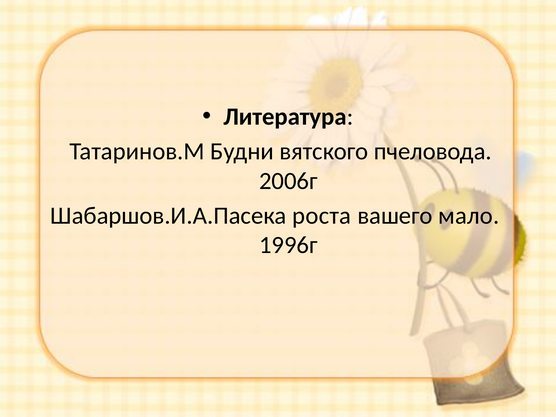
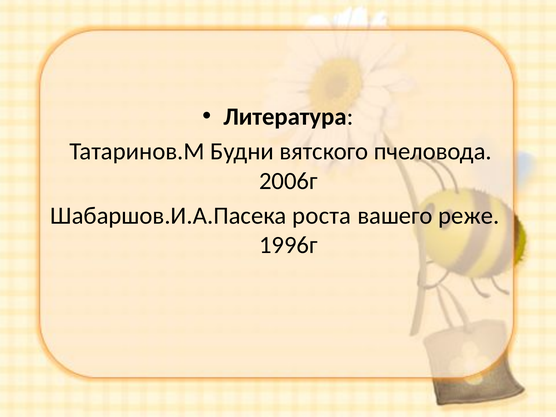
мало: мало -> реже (469, 216)
